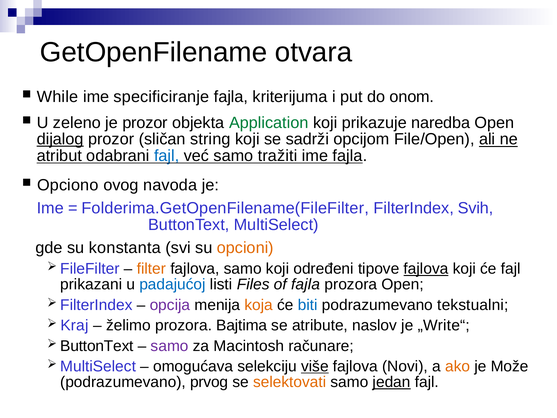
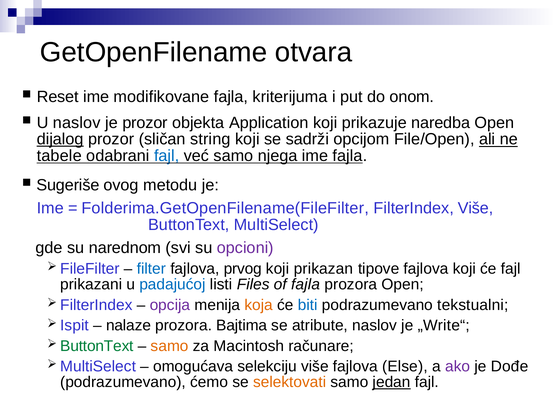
While: While -> Reset (58, 97)
specificiranje: specificiranje -> modifikovane (161, 97)
U zeleno: zeleno -> naslov (77, 123)
Application colour: green -> black (269, 123)
atribut: atribut -> tabele (59, 156)
tražiti: tražiti -> njega (278, 156)
Opciono: Opciono -> Sugeriše (68, 185)
navoda: navoda -> metodu (170, 185)
FilterIndex Svih: Svih -> Više (475, 208)
konstanta: konstanta -> narednom (125, 248)
opcioni colour: orange -> purple (245, 248)
filter colour: orange -> blue (151, 269)
fajlova samo: samo -> prvog (243, 269)
određeni: određeni -> prikazan (323, 269)
fajlova underline: present -> none (426, 269)
Kraj: Kraj -> Ispit (75, 325)
želimo: želimo -> nalaze (129, 325)
ButtonText colour: black -> green (97, 346)
samo colour: purple -> orange (170, 346)
više underline: present -> none (315, 366)
Novi: Novi -> Else (405, 366)
ako colour: orange -> purple (458, 366)
Može: Može -> Dođe (510, 366)
prvog: prvog -> ćemo (209, 382)
